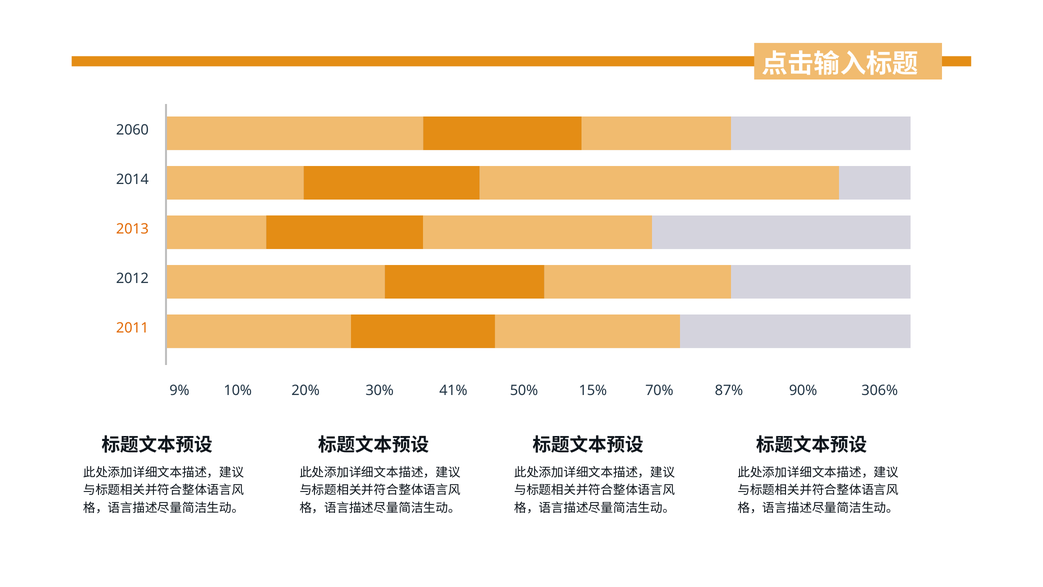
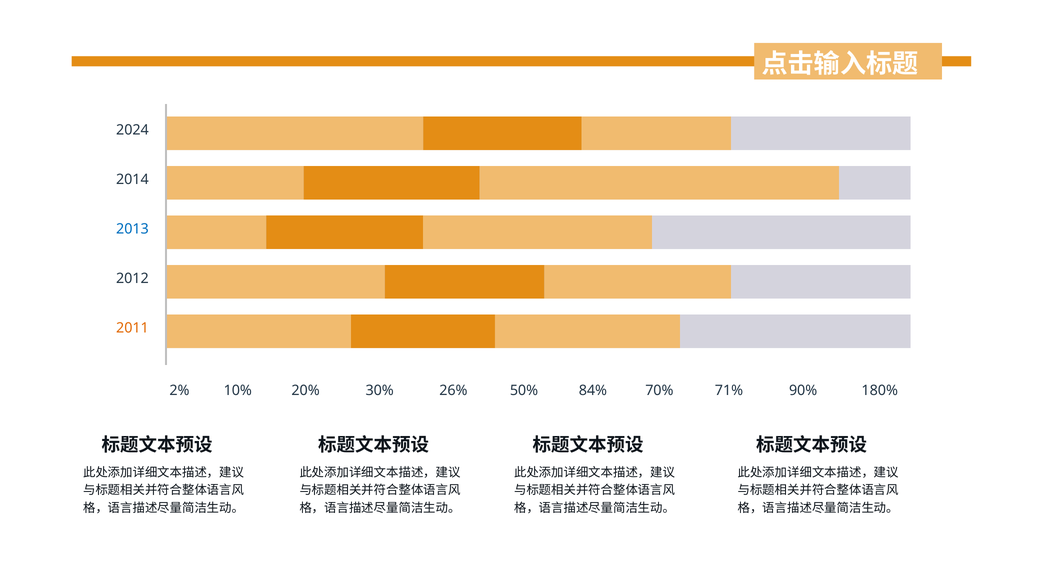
2060: 2060 -> 2024 (132, 130)
2013 colour: orange -> blue (132, 229)
9%: 9% -> 2% (179, 390)
41%: 41% -> 26% (453, 390)
15%: 15% -> 84% (593, 390)
87%: 87% -> 71% (729, 390)
306%: 306% -> 180% (880, 390)
